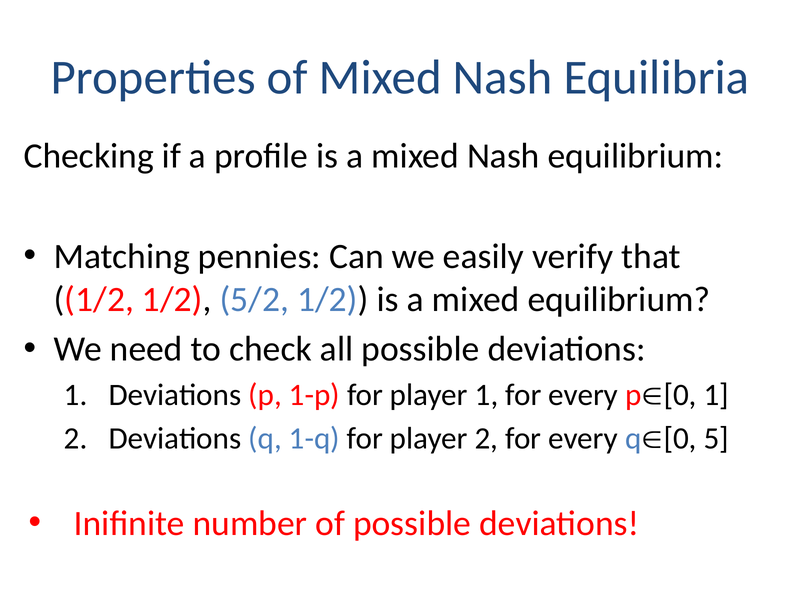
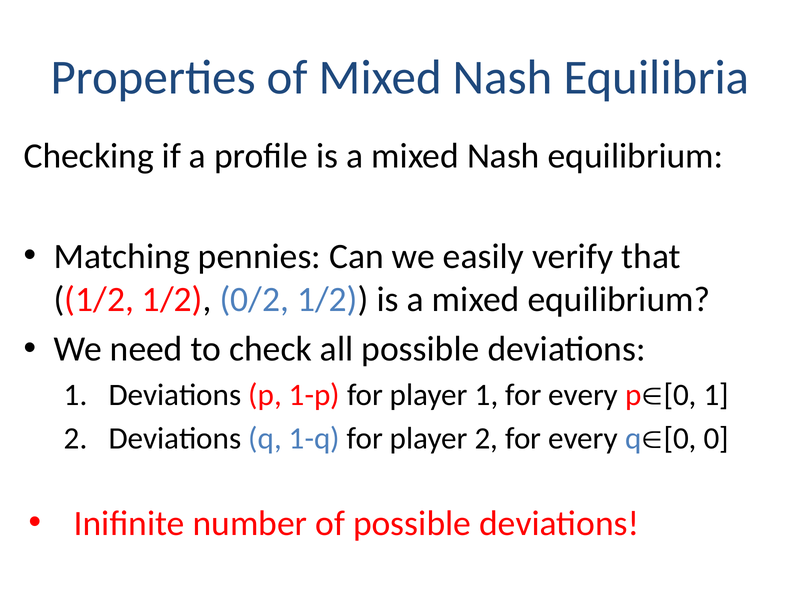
5/2: 5/2 -> 0/2 (254, 299)
5: 5 -> 0 (716, 438)
